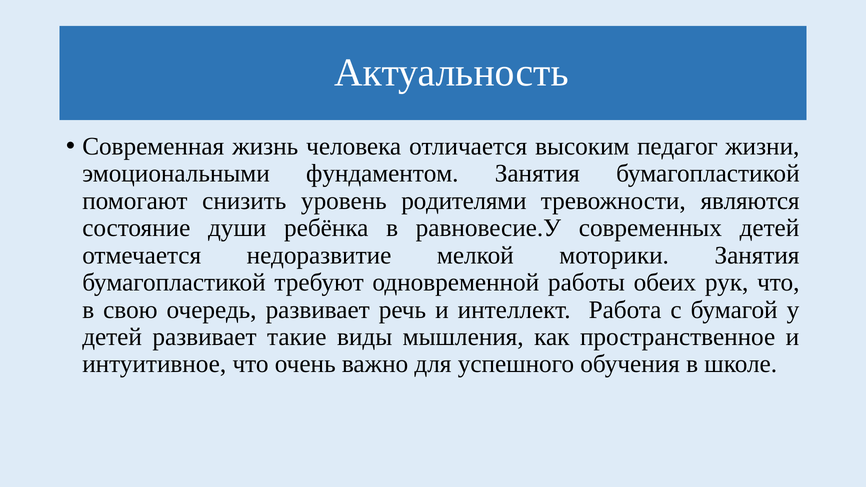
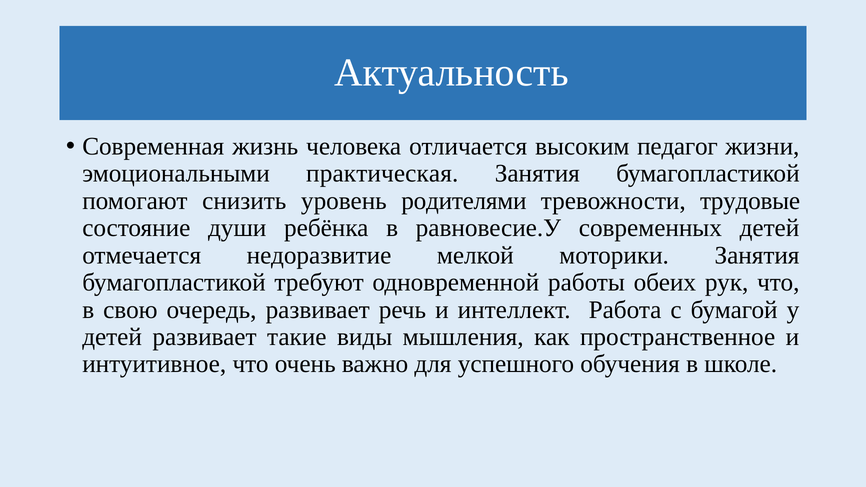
фундаментом: фундаментом -> практическая (382, 174)
являются: являются -> трудовые (750, 201)
